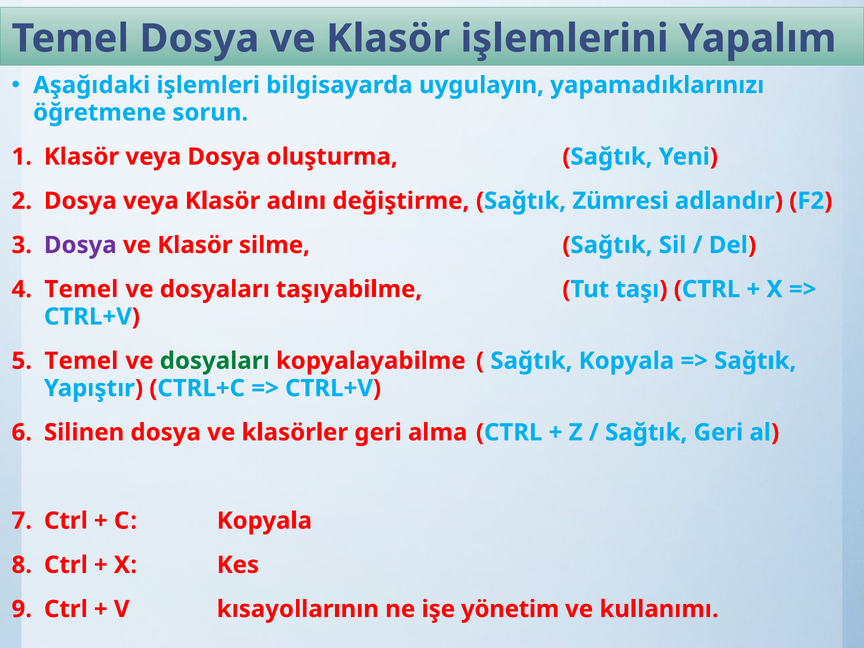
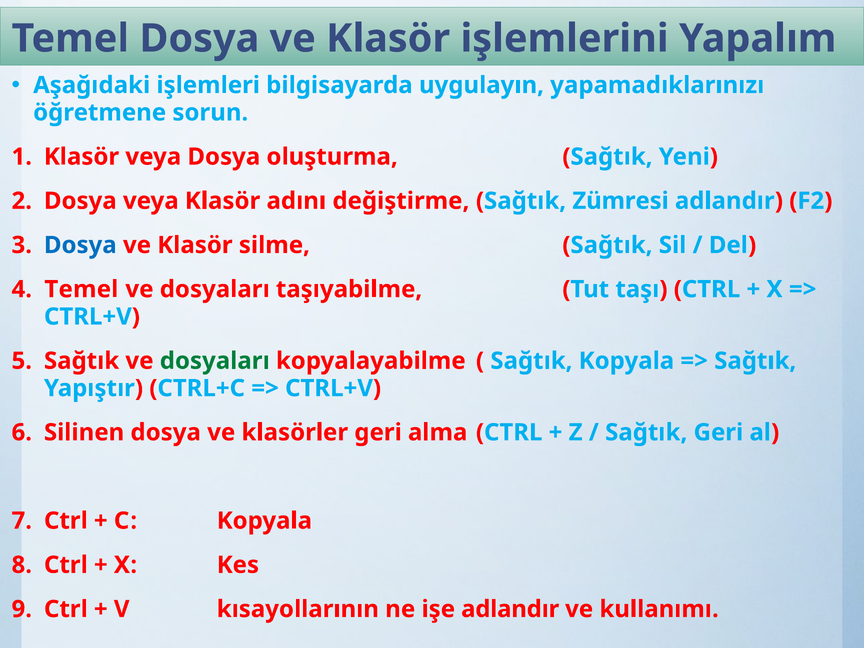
Dosya colour: purple -> blue (80, 245)
Temel: Temel -> Sağtık (82, 361)
işe yönetim: yönetim -> adlandır (510, 609)
